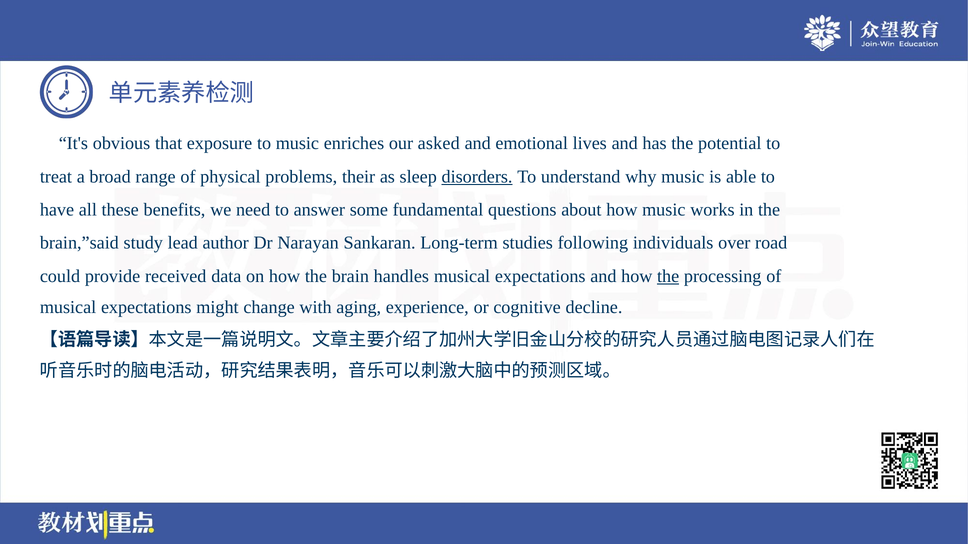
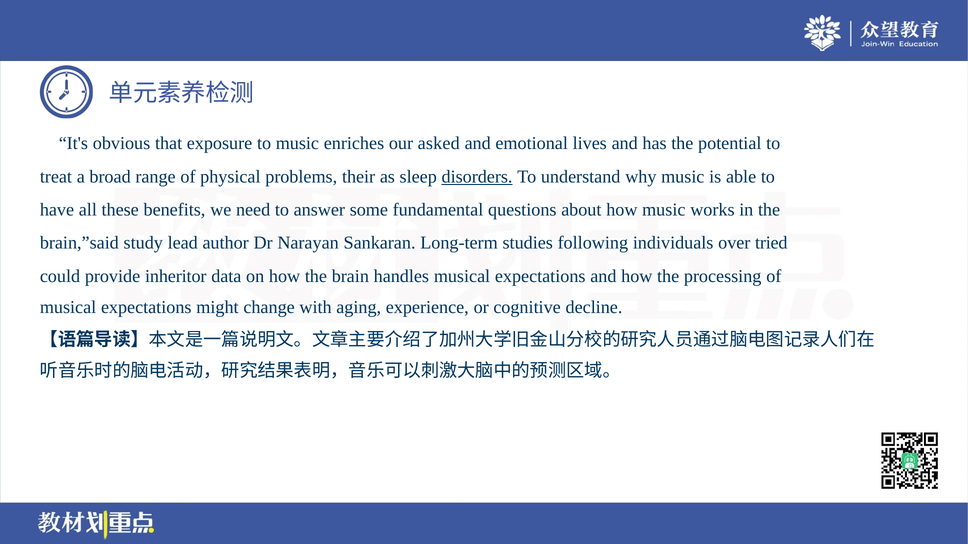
road: road -> tried (771, 243)
received: received -> inheritor (176, 276)
the underline: present -> none (668, 276)
